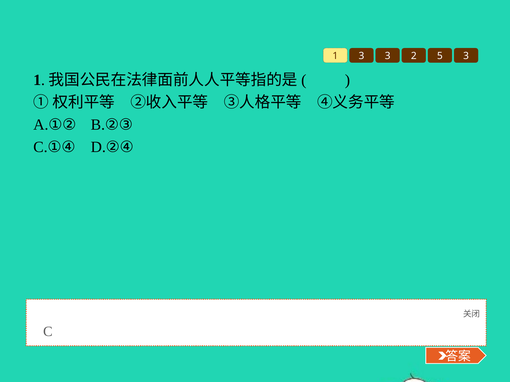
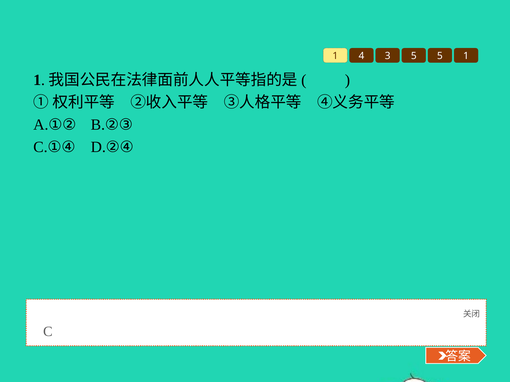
1 3: 3 -> 4 (361, 56)
3 2: 2 -> 5 (414, 56)
5 3: 3 -> 1 (466, 56)
